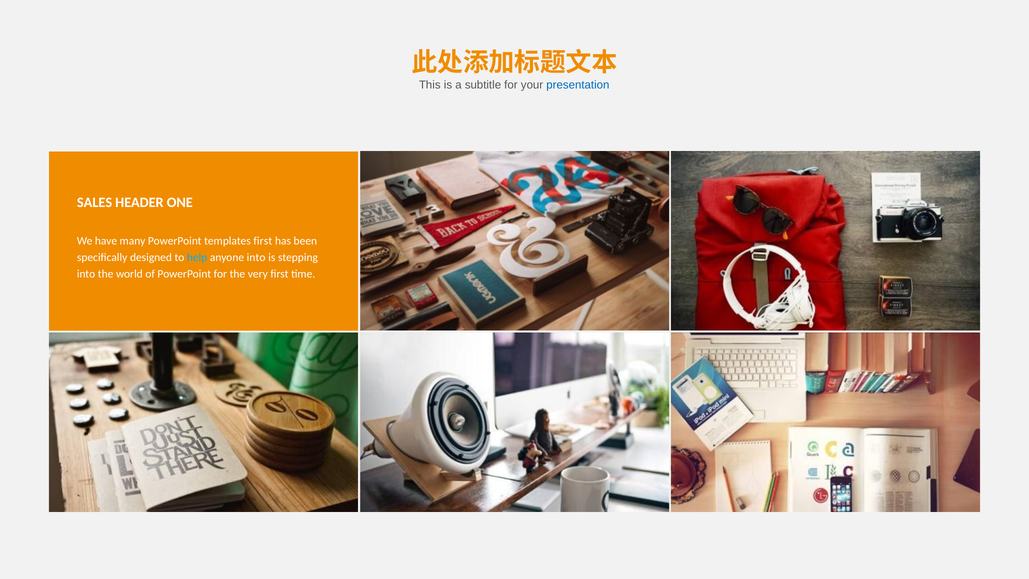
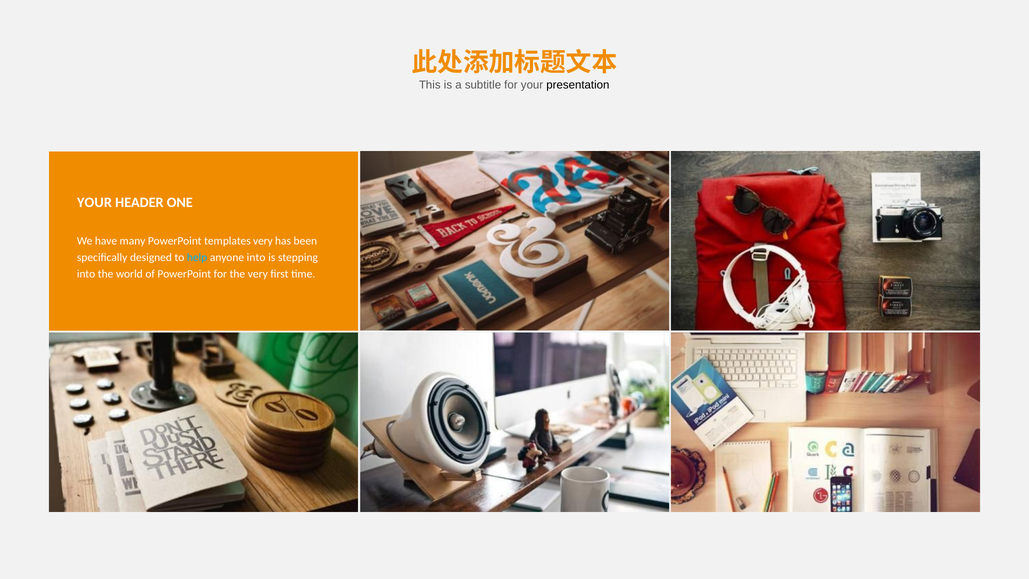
presentation colour: blue -> black (578, 85)
SALES: SALES -> YOUR (94, 202)
templates first: first -> very (263, 241)
